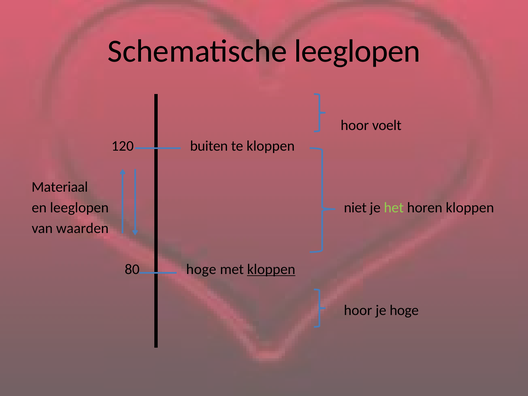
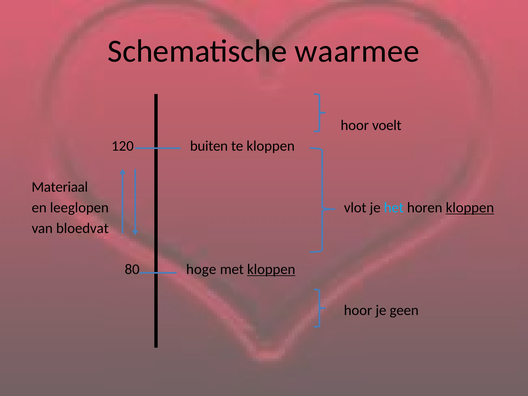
Schematische leeglopen: leeglopen -> waarmee (357, 51)
niet: niet -> vlot (355, 208)
het colour: light green -> light blue (394, 208)
kloppen underline: none -> present (470, 208)
waarden: waarden -> bloedvat (82, 228)
je hoge: hoge -> geen (404, 310)
